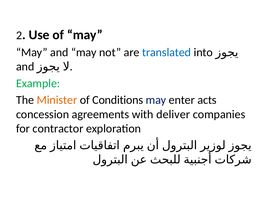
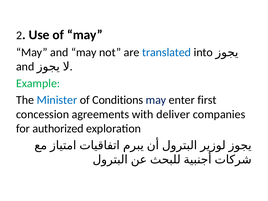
Minister colour: orange -> blue (57, 100)
acts: acts -> first (207, 100)
contractor: contractor -> authorized (58, 129)
